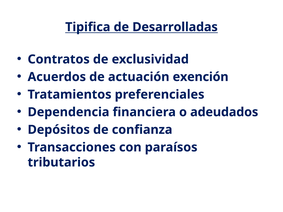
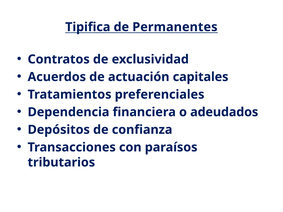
Desarrolladas: Desarrolladas -> Permanentes (175, 27)
exención: exención -> capitales (201, 77)
